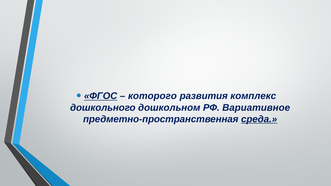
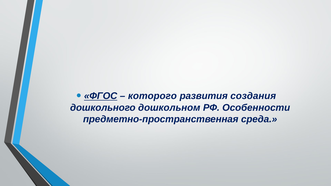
комплекс: комплекс -> создания (253, 96)
Вариативное: Вариативное -> Особенности (256, 108)
среда underline: present -> none (259, 119)
